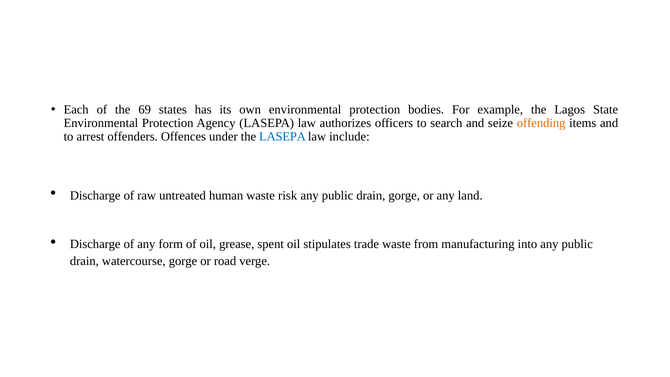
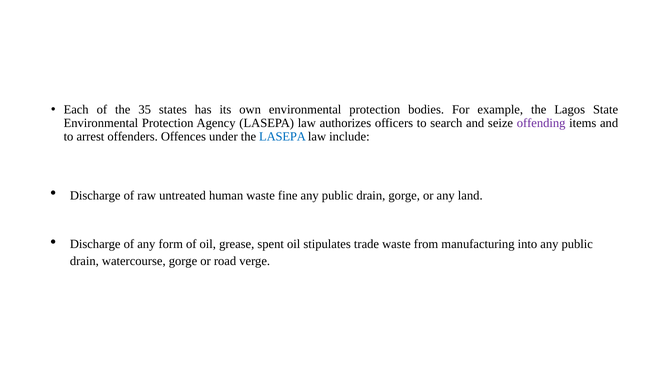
69: 69 -> 35 (145, 110)
offending colour: orange -> purple (541, 123)
risk: risk -> fine (288, 195)
